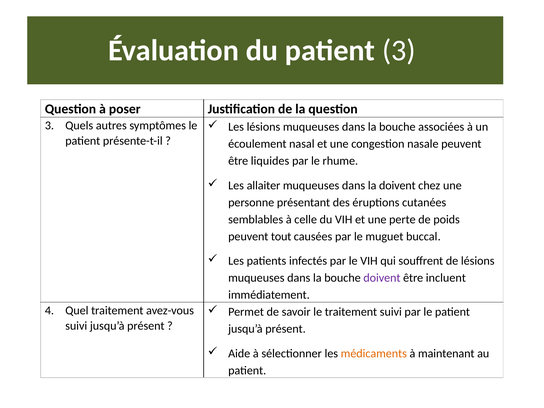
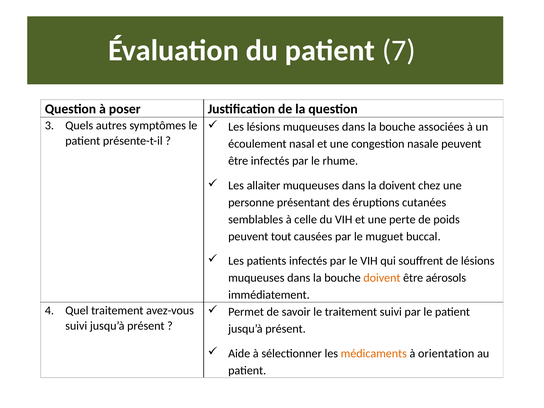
patient 3: 3 -> 7 (399, 51)
être liquides: liquides -> infectés (270, 161)
doivent colour: purple -> orange (382, 278)
incluent: incluent -> aérosols (446, 278)
maintenant: maintenant -> orientation (446, 353)
